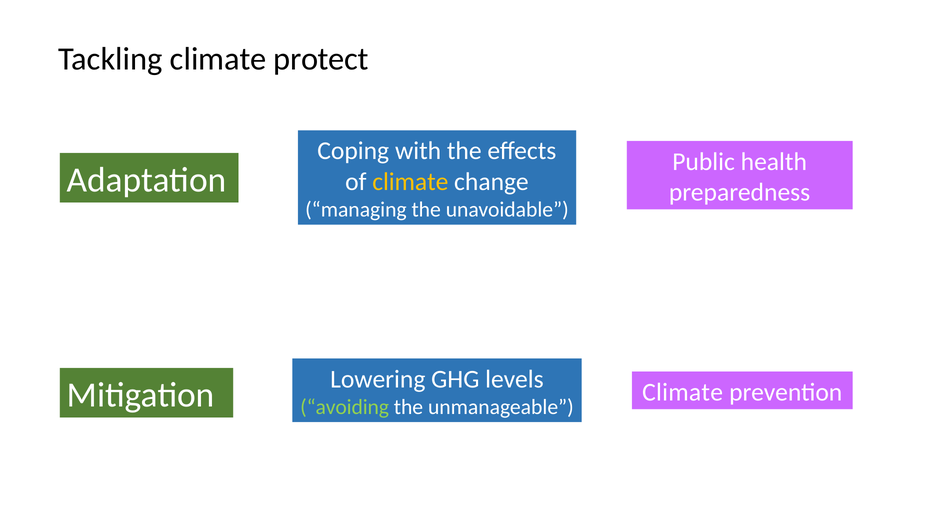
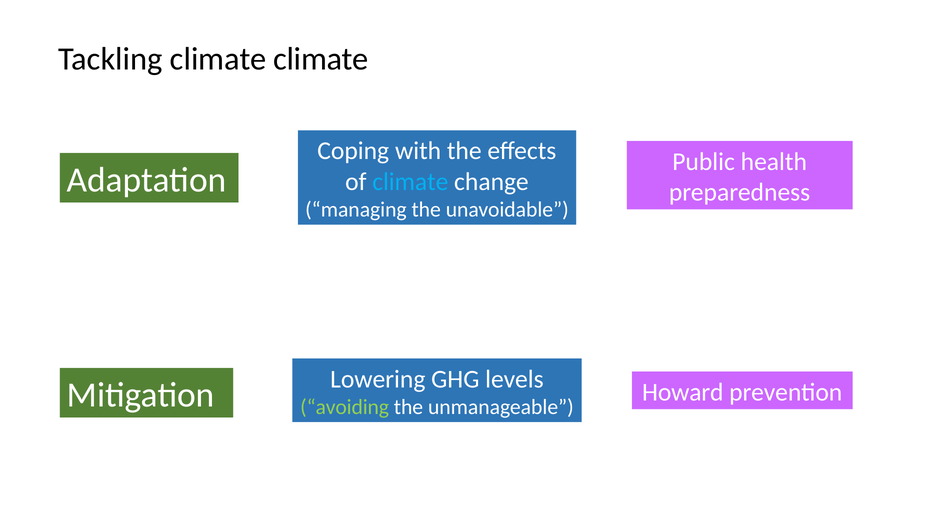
climate protect: protect -> climate (321, 59)
climate colour: yellow -> light blue (410, 181)
Climate: Climate -> Howard (683, 392)
